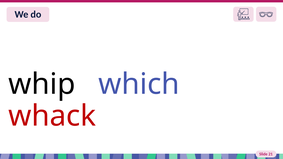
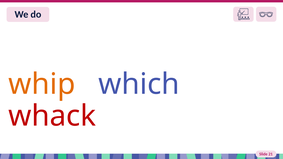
whip colour: black -> orange (42, 84)
